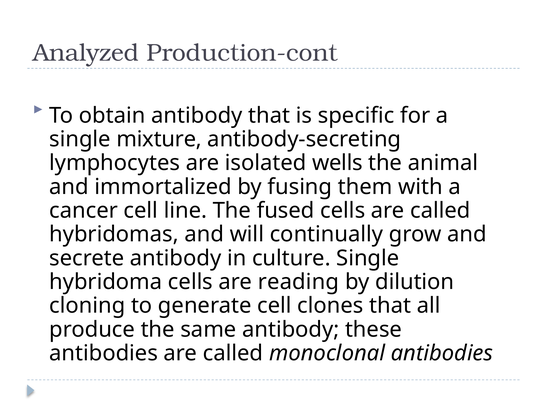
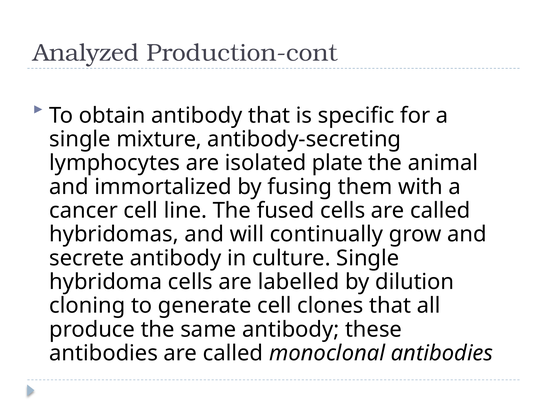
wells: wells -> plate (337, 163)
reading: reading -> labelled (299, 282)
